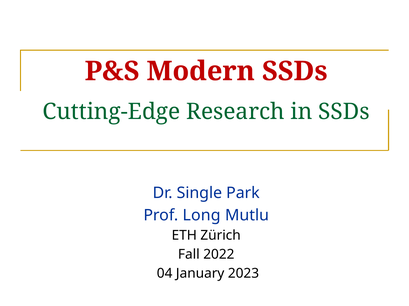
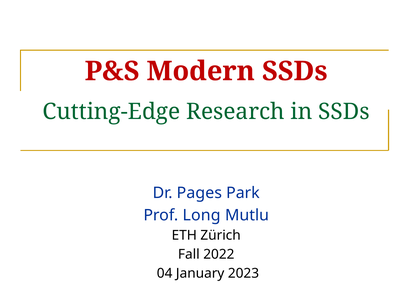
Single: Single -> Pages (199, 193)
